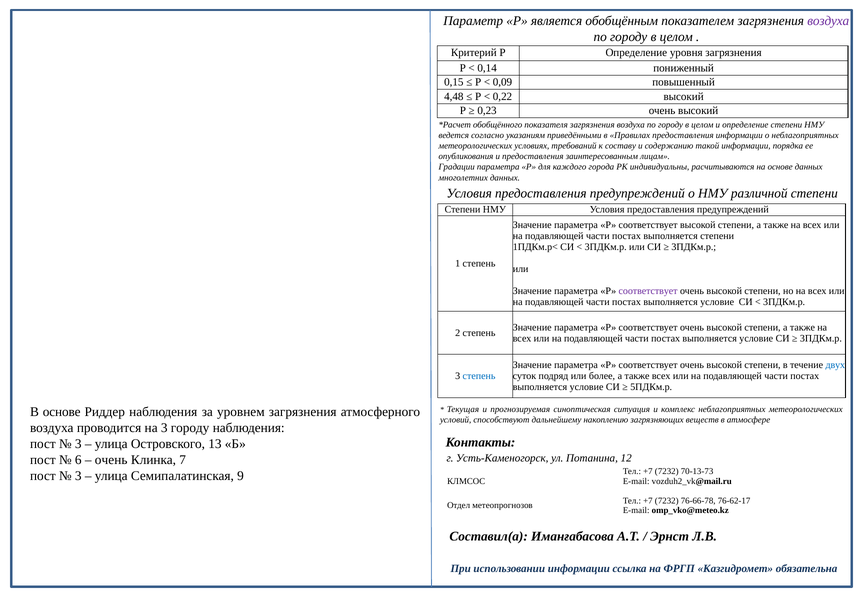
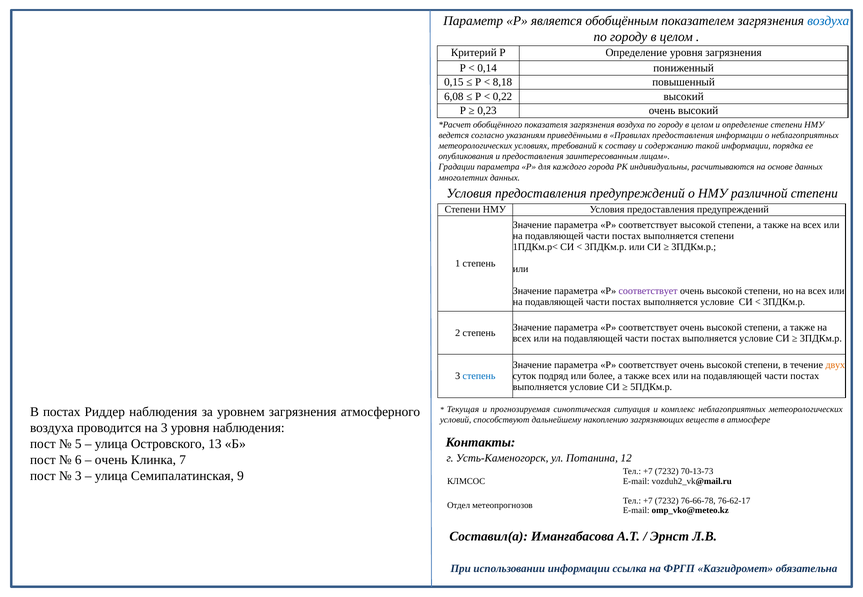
воздуха colour: purple -> blue (828, 21)
0,09: 0,09 -> 8,18 (502, 82)
4,48: 4,48 -> 6,08 (454, 96)
двух colour: blue -> orange (835, 365)
В основе: основе -> постах (62, 412)
3 городу: городу -> уровня (190, 428)
3: 3 -> 5 (78, 444)
